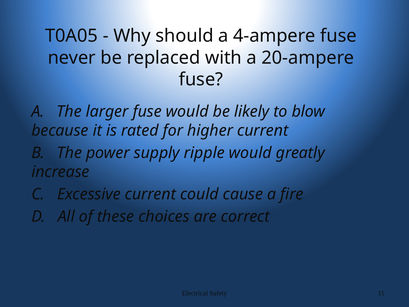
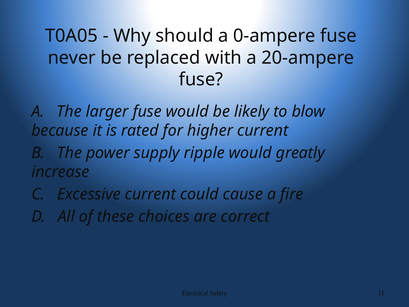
4-ampere: 4-ampere -> 0-ampere (274, 36)
